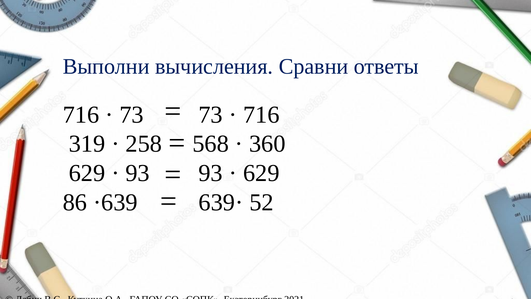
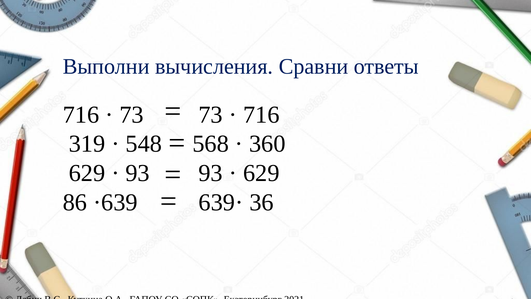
258: 258 -> 548 (144, 144)
52: 52 -> 36 (262, 202)
